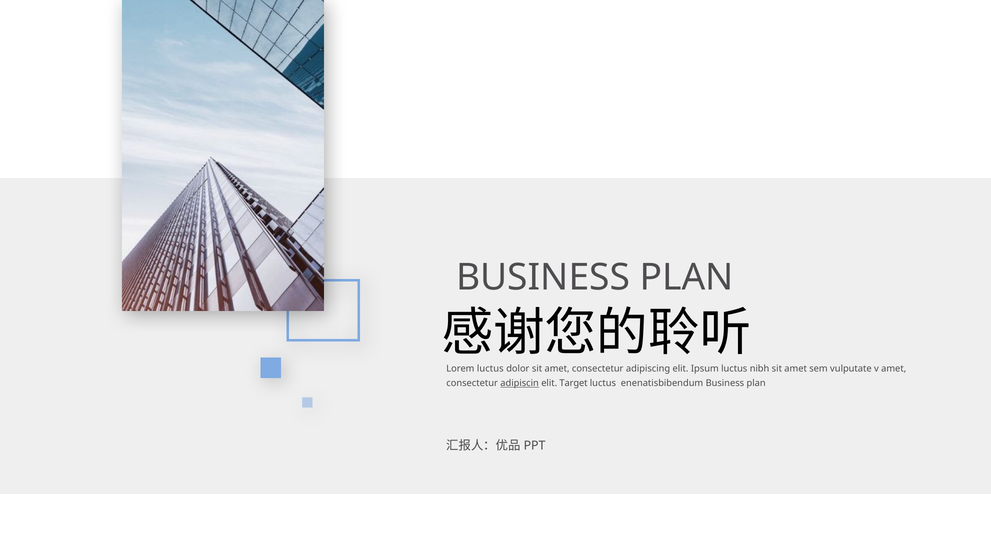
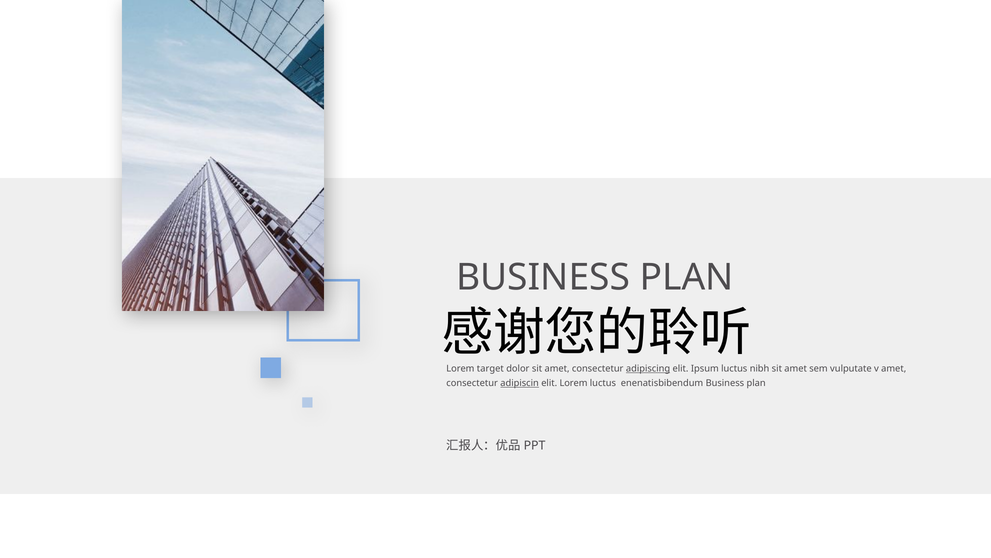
Lorem luctus: luctus -> target (490, 368)
adipiscing underline: none -> present (648, 368)
elit Target: Target -> Lorem (574, 383)
